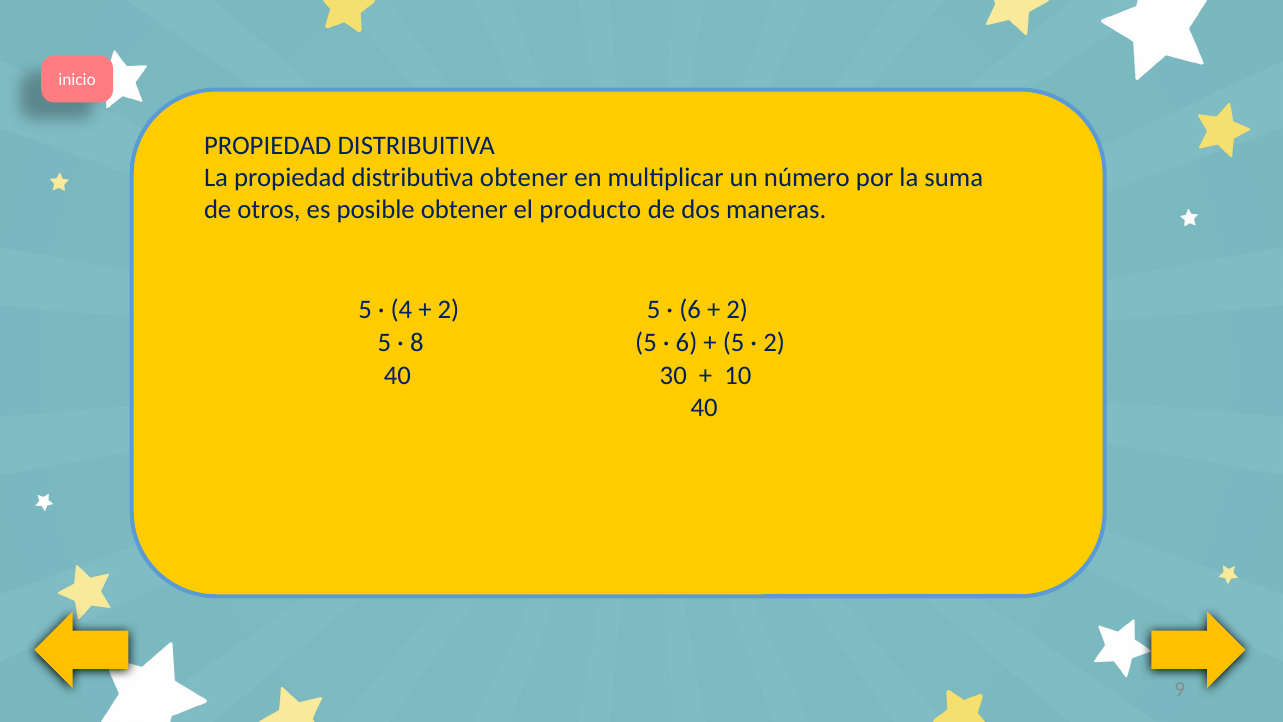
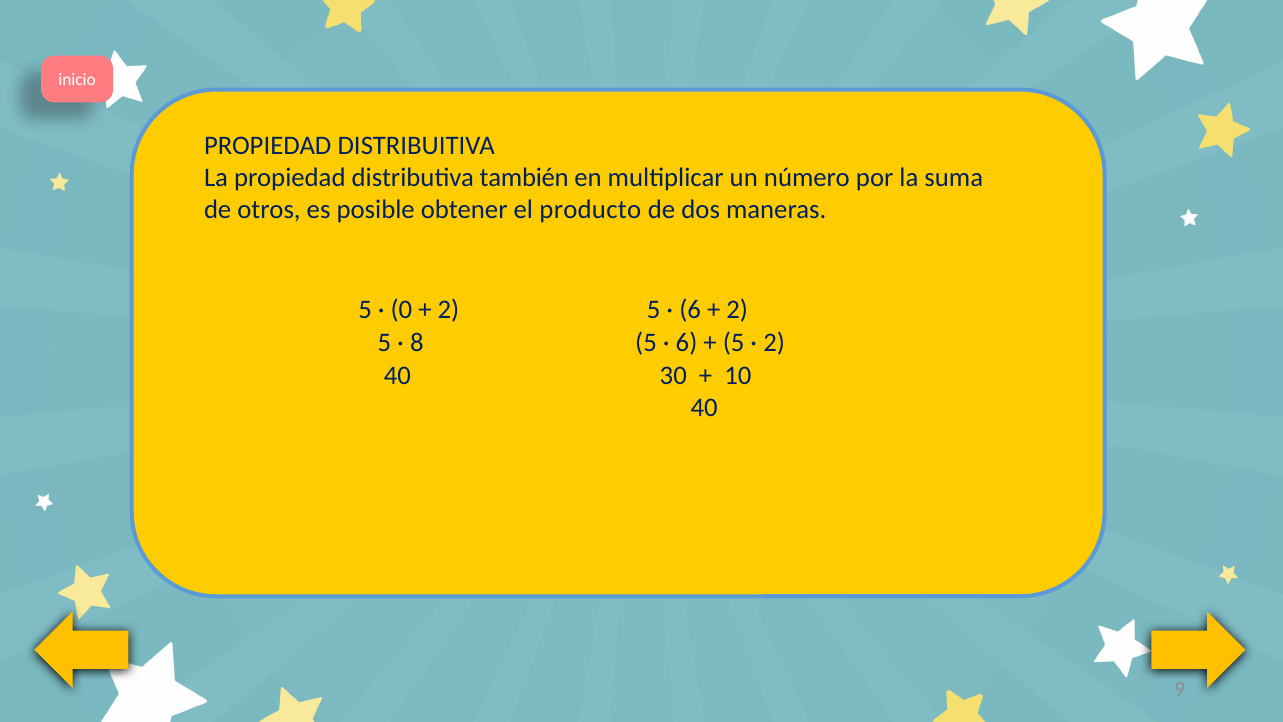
distributiva obtener: obtener -> también (524, 177)
4: 4 -> 0 (401, 310)
